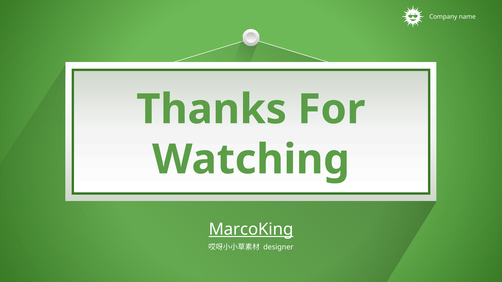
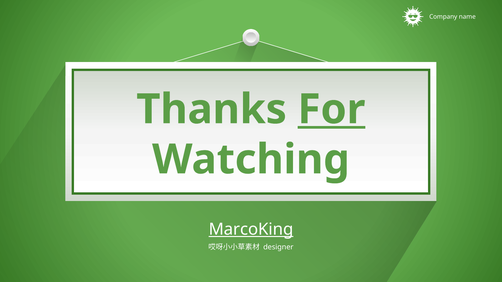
For underline: none -> present (331, 110)
